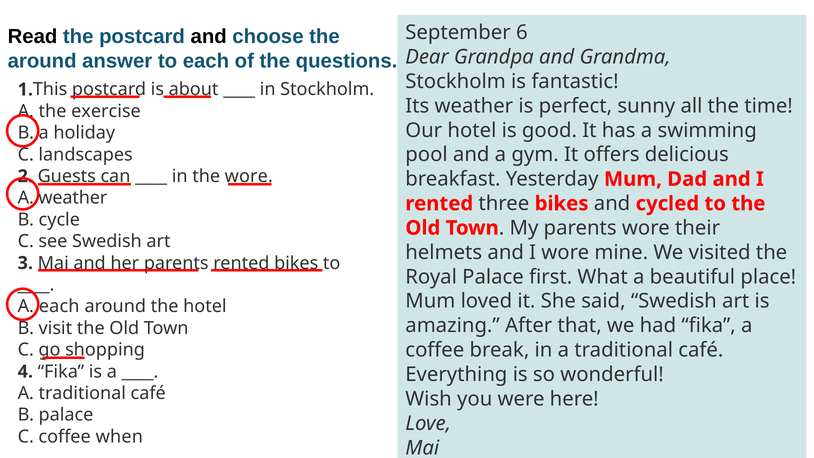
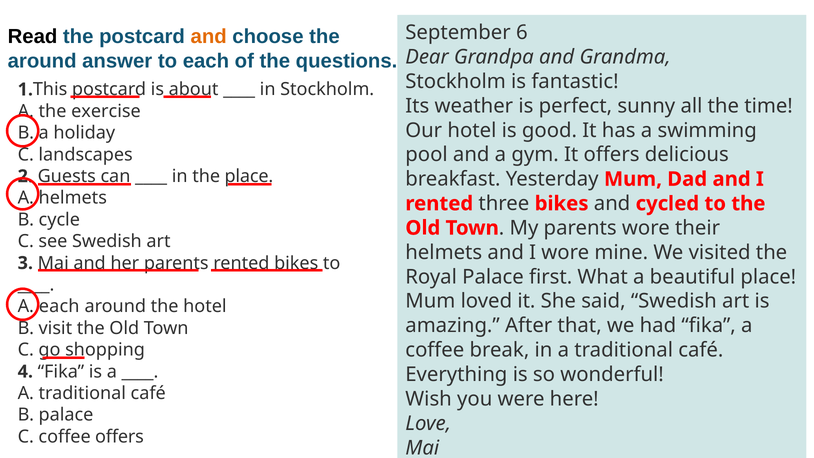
and colour: black -> orange (209, 37)
the wore: wore -> place (249, 176)
A weather: weather -> helmets (73, 198)
coffee when: when -> offers (120, 437)
